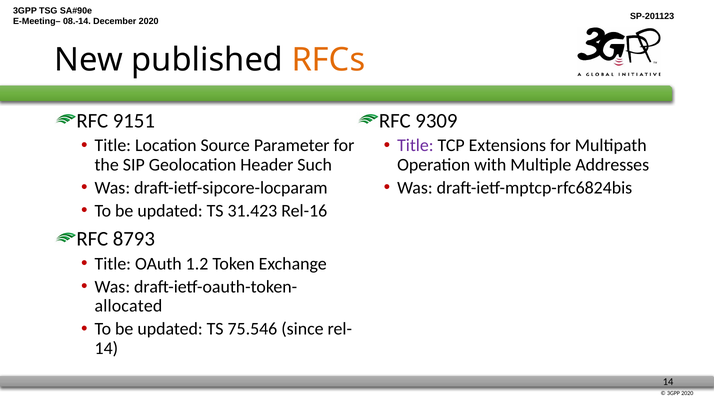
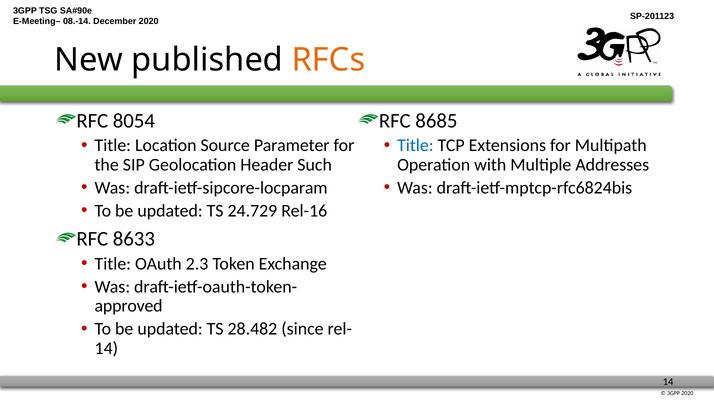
9151: 9151 -> 8054 (134, 121)
9309: 9309 -> 8685 (436, 121)
Title colour: purple -> blue (415, 145)
31.423: 31.423 -> 24.729 (252, 211)
8793: 8793 -> 8633 (134, 239)
1.2: 1.2 -> 2.3 (197, 263)
allocated: allocated -> approved (129, 306)
75.546: 75.546 -> 28.482 (252, 329)
